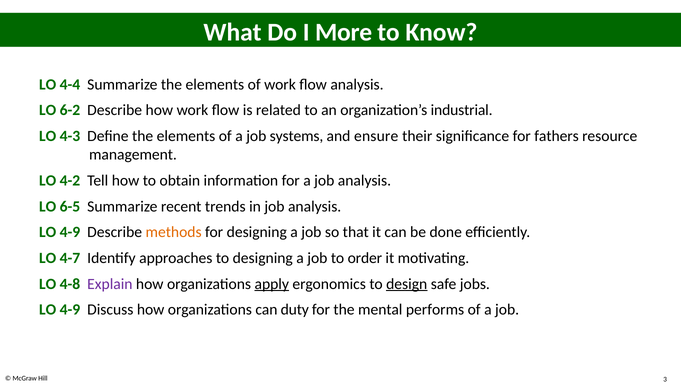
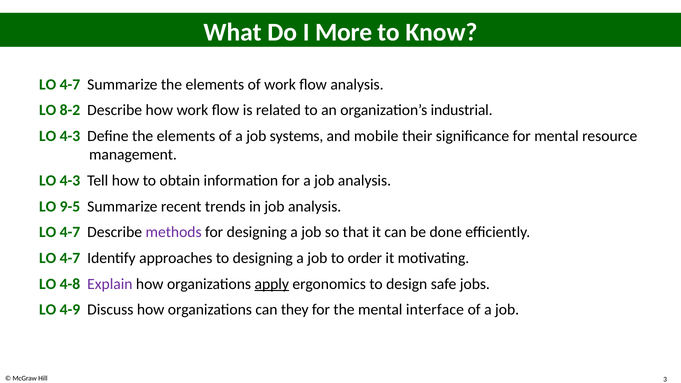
4-4: 4-4 -> 4-7 (70, 84)
6-2: 6-2 -> 8-2 (70, 110)
ensure: ensure -> mobile (376, 136)
for fathers: fathers -> mental (557, 136)
4-2: 4-2 -> 4-3 (70, 181)
6-5: 6-5 -> 9-5 (70, 206)
4-9: 4-9 -> 4-7 (70, 232)
methods colour: orange -> purple (174, 232)
design underline: present -> none (407, 284)
duty: duty -> they (295, 310)
performs: performs -> interface (435, 310)
